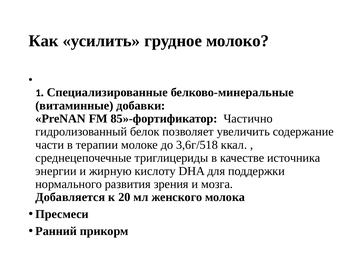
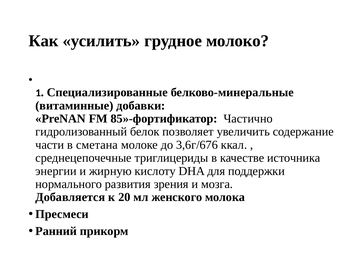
терапии: терапии -> сметана (97, 145)
3,6г/518: 3,6г/518 -> 3,6г/676 (197, 145)
